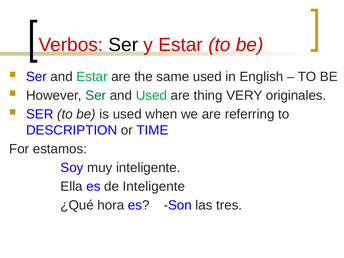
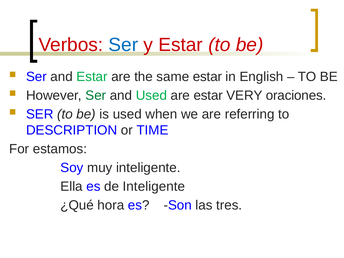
Ser colour: black -> blue (123, 45)
same used: used -> estar (207, 77)
are thing: thing -> estar (208, 95)
originales: originales -> oraciones (296, 95)
